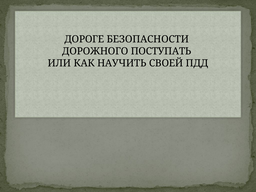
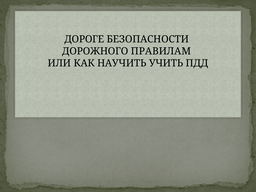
ПОСТУПАТЬ: ПОСТУПАТЬ -> ПРАВИЛАМ (161, 51)
СВОЕЙ: СВОЕЙ -> УЧИТЬ (166, 63)
